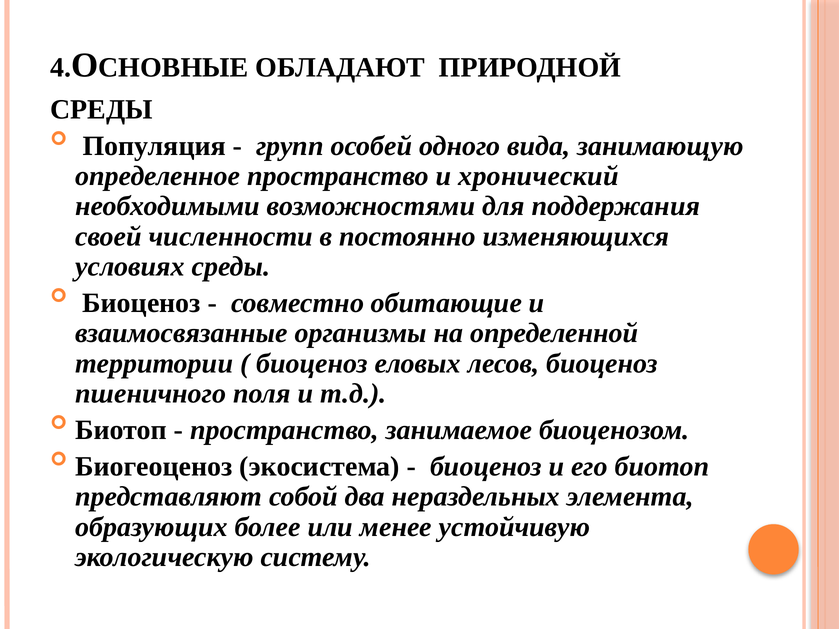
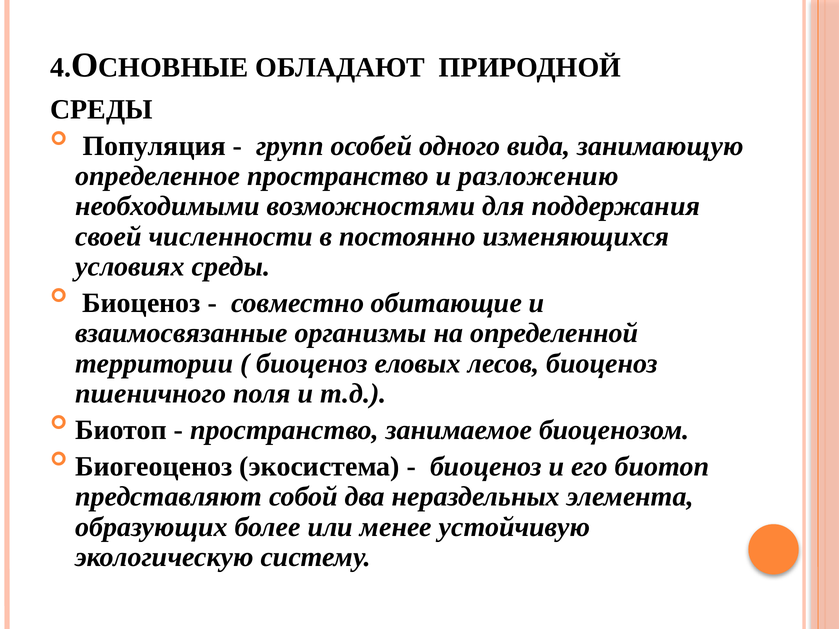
хронический: хронический -> разложению (538, 176)
